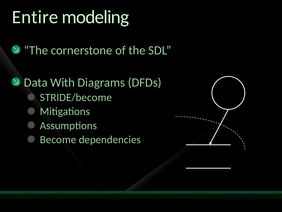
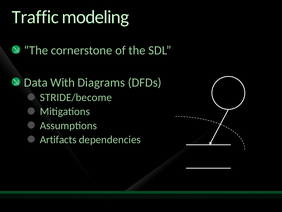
Entire: Entire -> Traffic (35, 17)
Become: Become -> Artifacts (58, 139)
